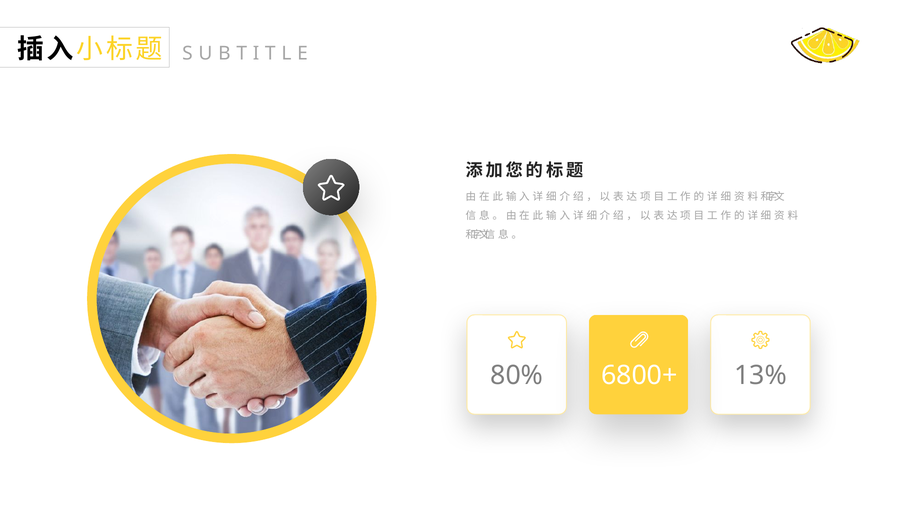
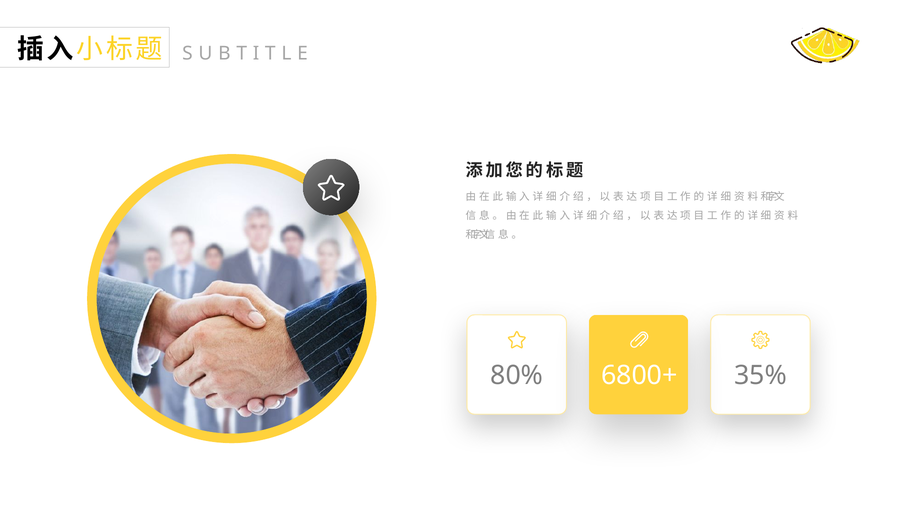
13%: 13% -> 35% (760, 376)
